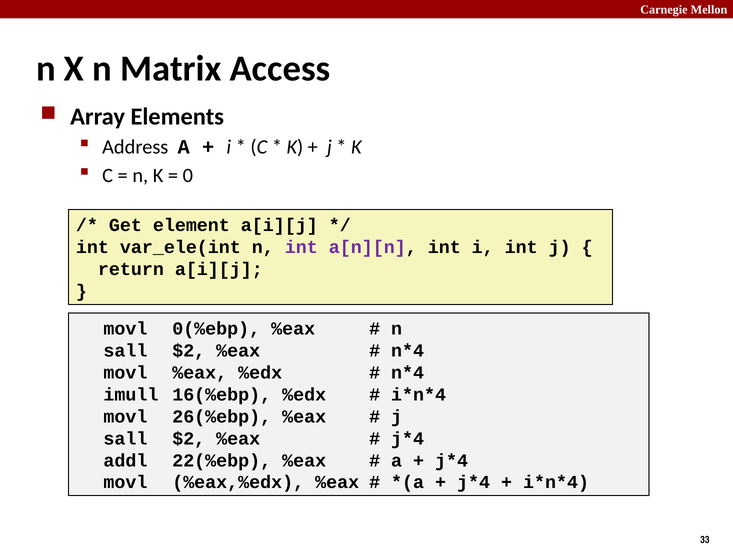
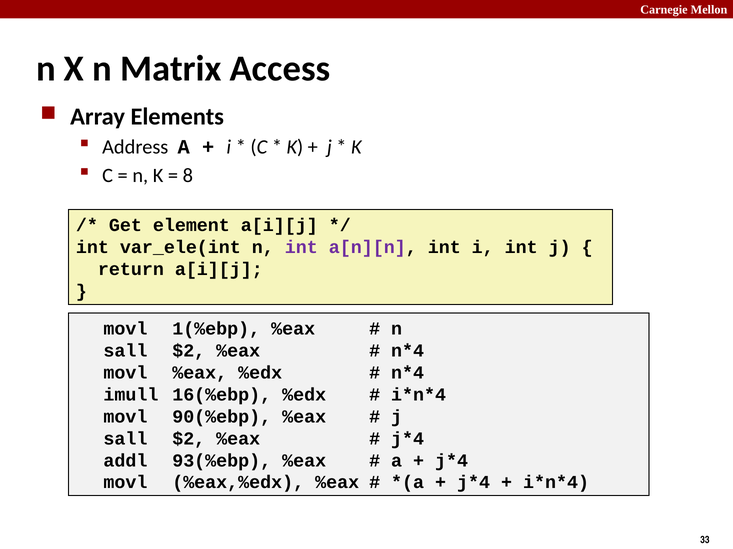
0: 0 -> 8 (188, 176)
0(%ebp: 0(%ebp -> 1(%ebp (216, 329)
26(%ebp: 26(%ebp -> 90(%ebp (222, 417)
22(%ebp: 22(%ebp -> 93(%ebp (222, 461)
